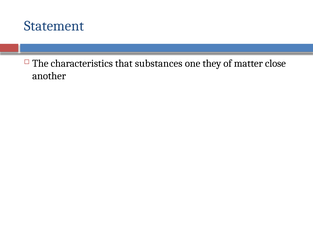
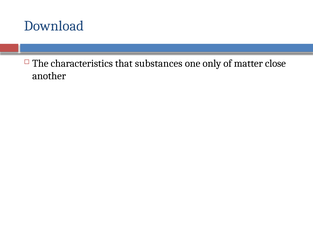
Statement: Statement -> Download (54, 26)
they: they -> only (212, 63)
